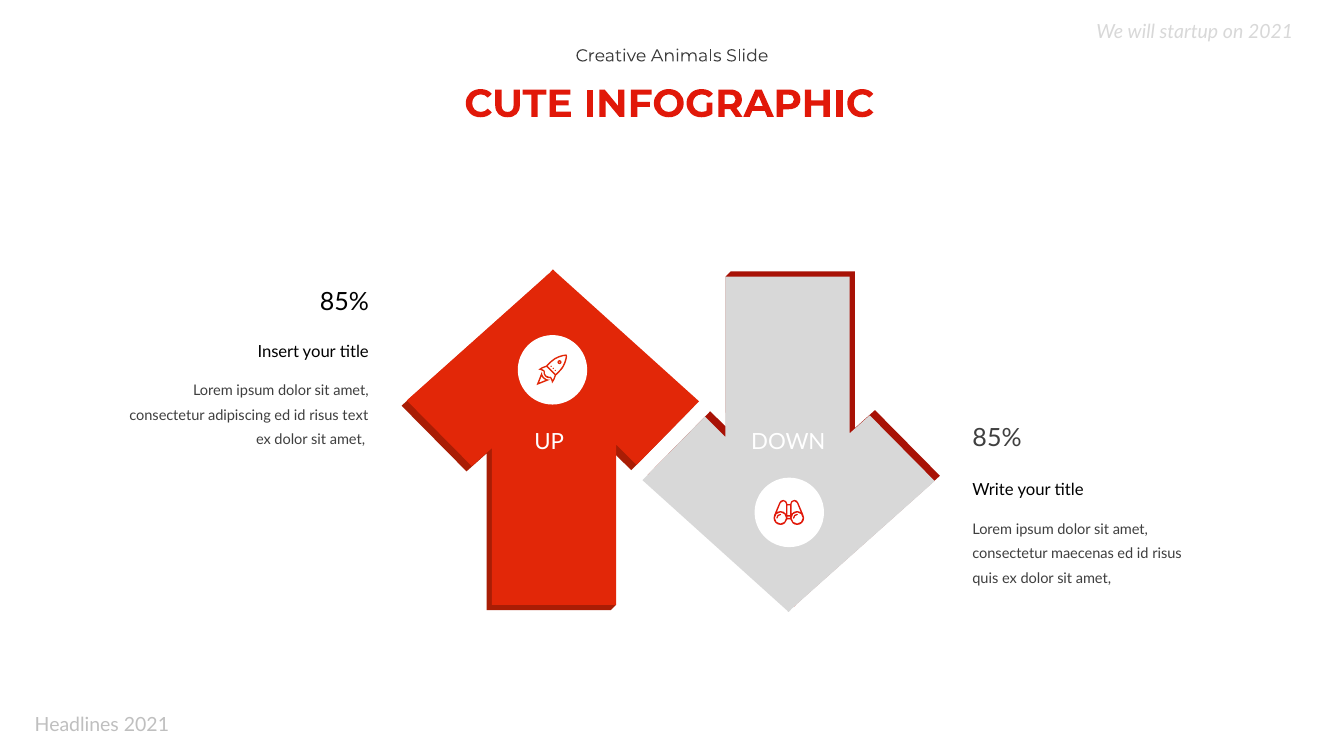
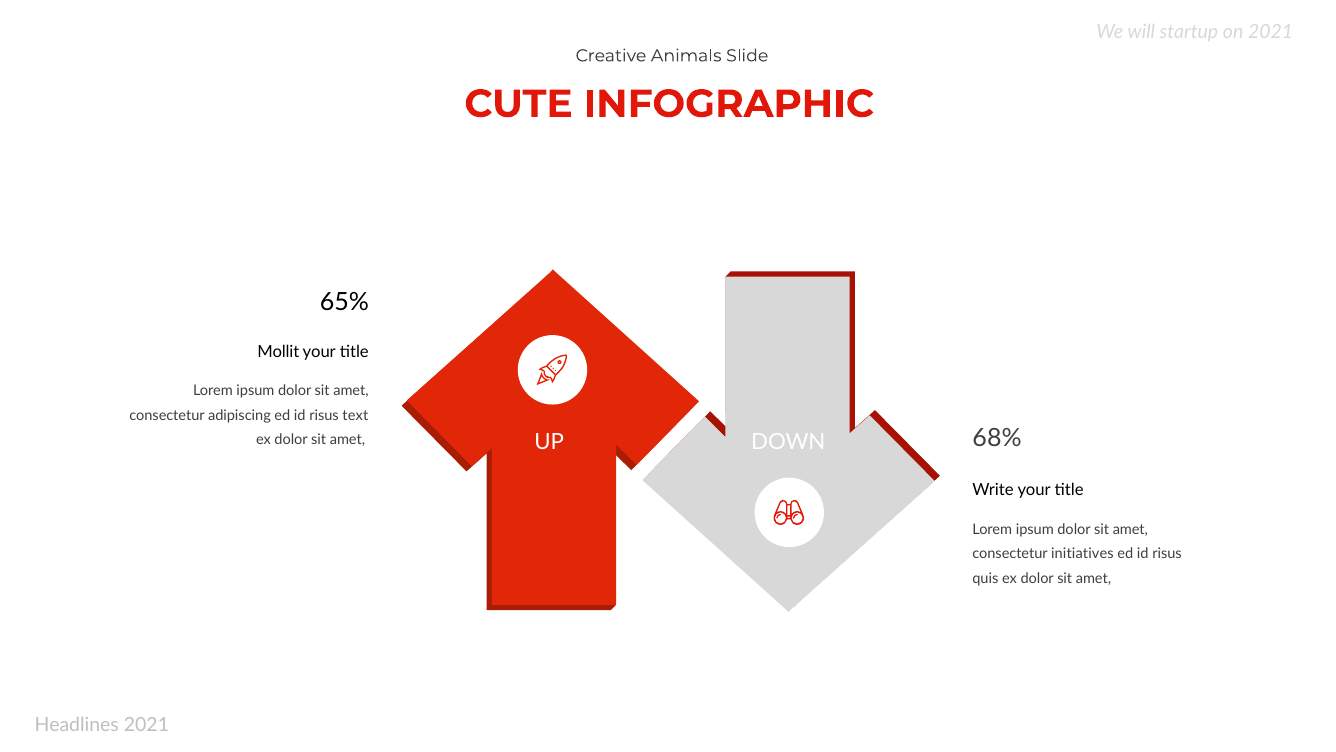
85%: 85% -> 65% (344, 302)
Insert: Insert -> Mollit (278, 352)
85%: 85% -> 68% (997, 438)
maecenas: maecenas -> initiatives (1082, 553)
